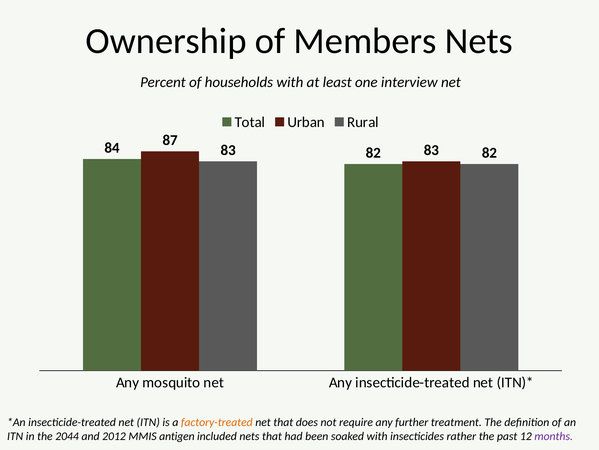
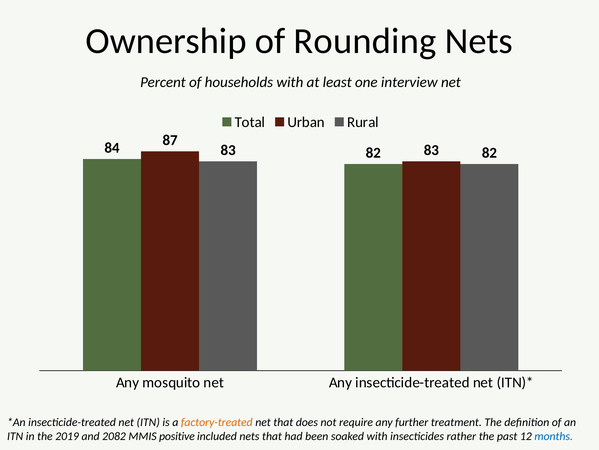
Members: Members -> Rounding (365, 41)
2044: 2044 -> 2019 (67, 436)
2012: 2012 -> 2082 (114, 436)
antigen: antigen -> positive (177, 436)
months colour: purple -> blue (554, 436)
